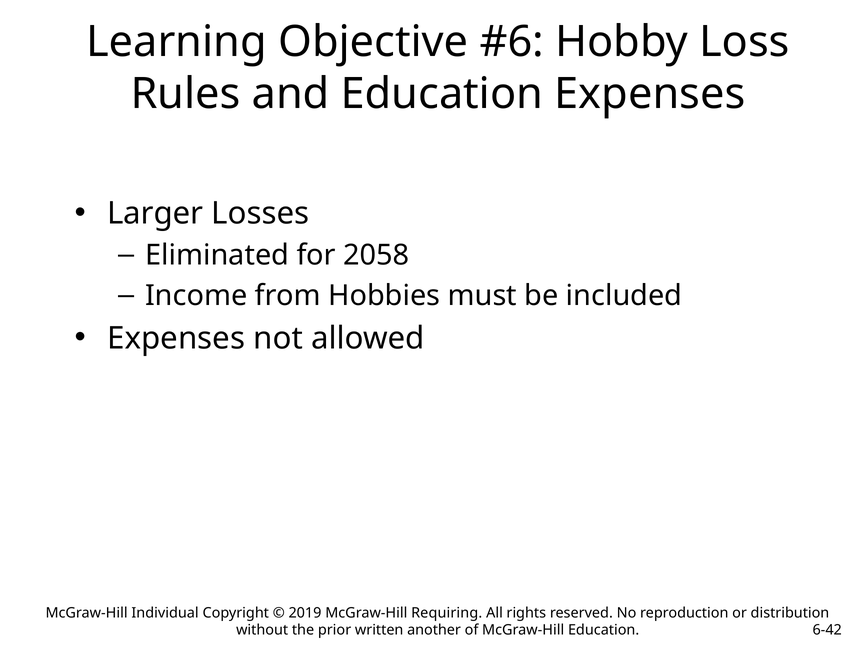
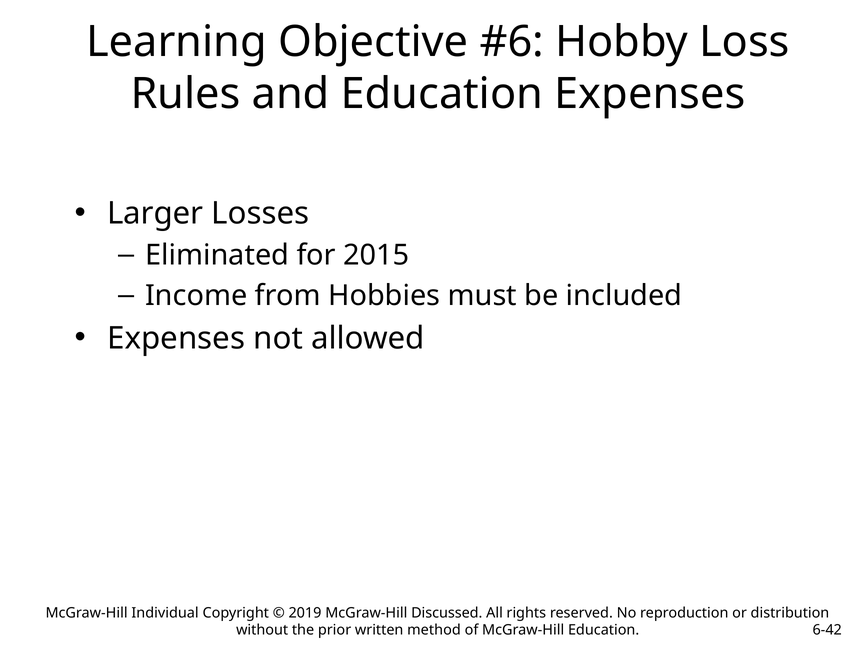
2058: 2058 -> 2015 (376, 255)
Requiring: Requiring -> Discussed (447, 612)
another: another -> method (434, 629)
